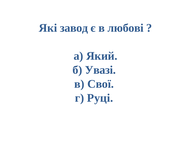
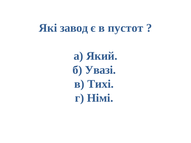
любові: любові -> пустот (125, 28)
Свої: Свої -> Тихі (101, 84)
Руці: Руці -> Німі (100, 98)
